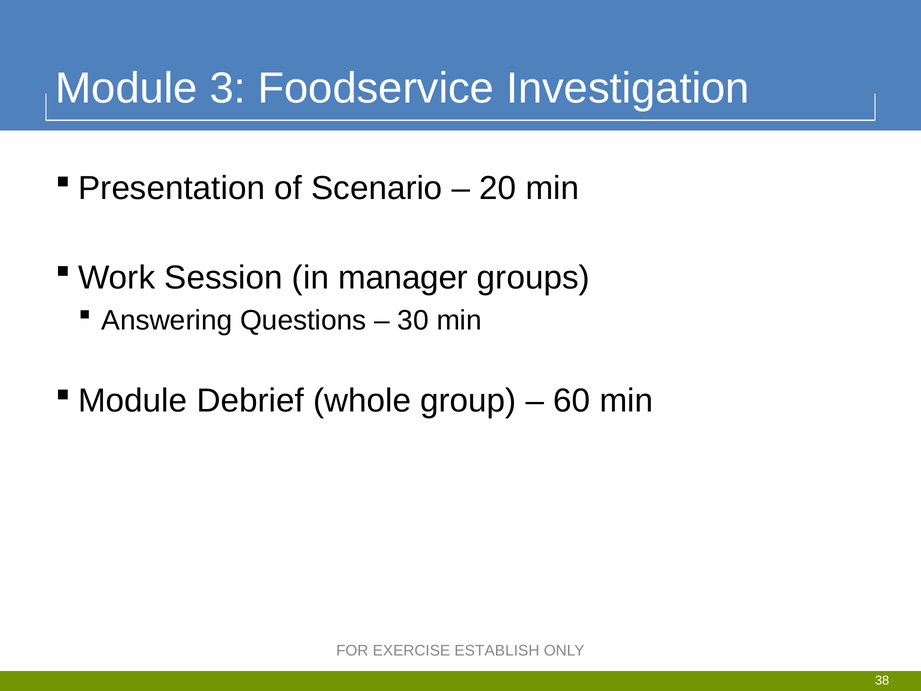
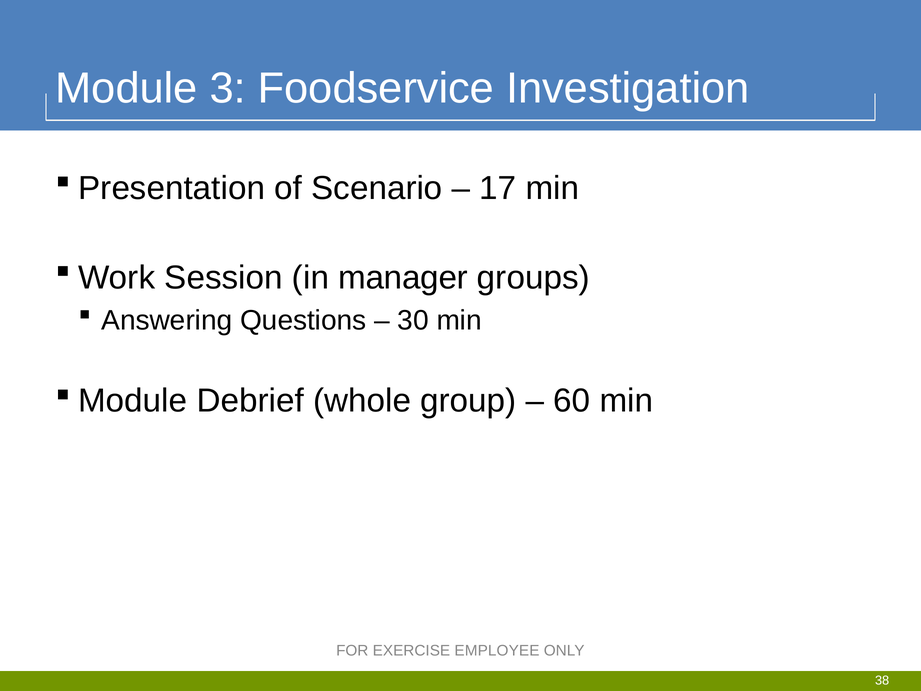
20: 20 -> 17 (498, 188)
ESTABLISH: ESTABLISH -> EMPLOYEE (497, 650)
